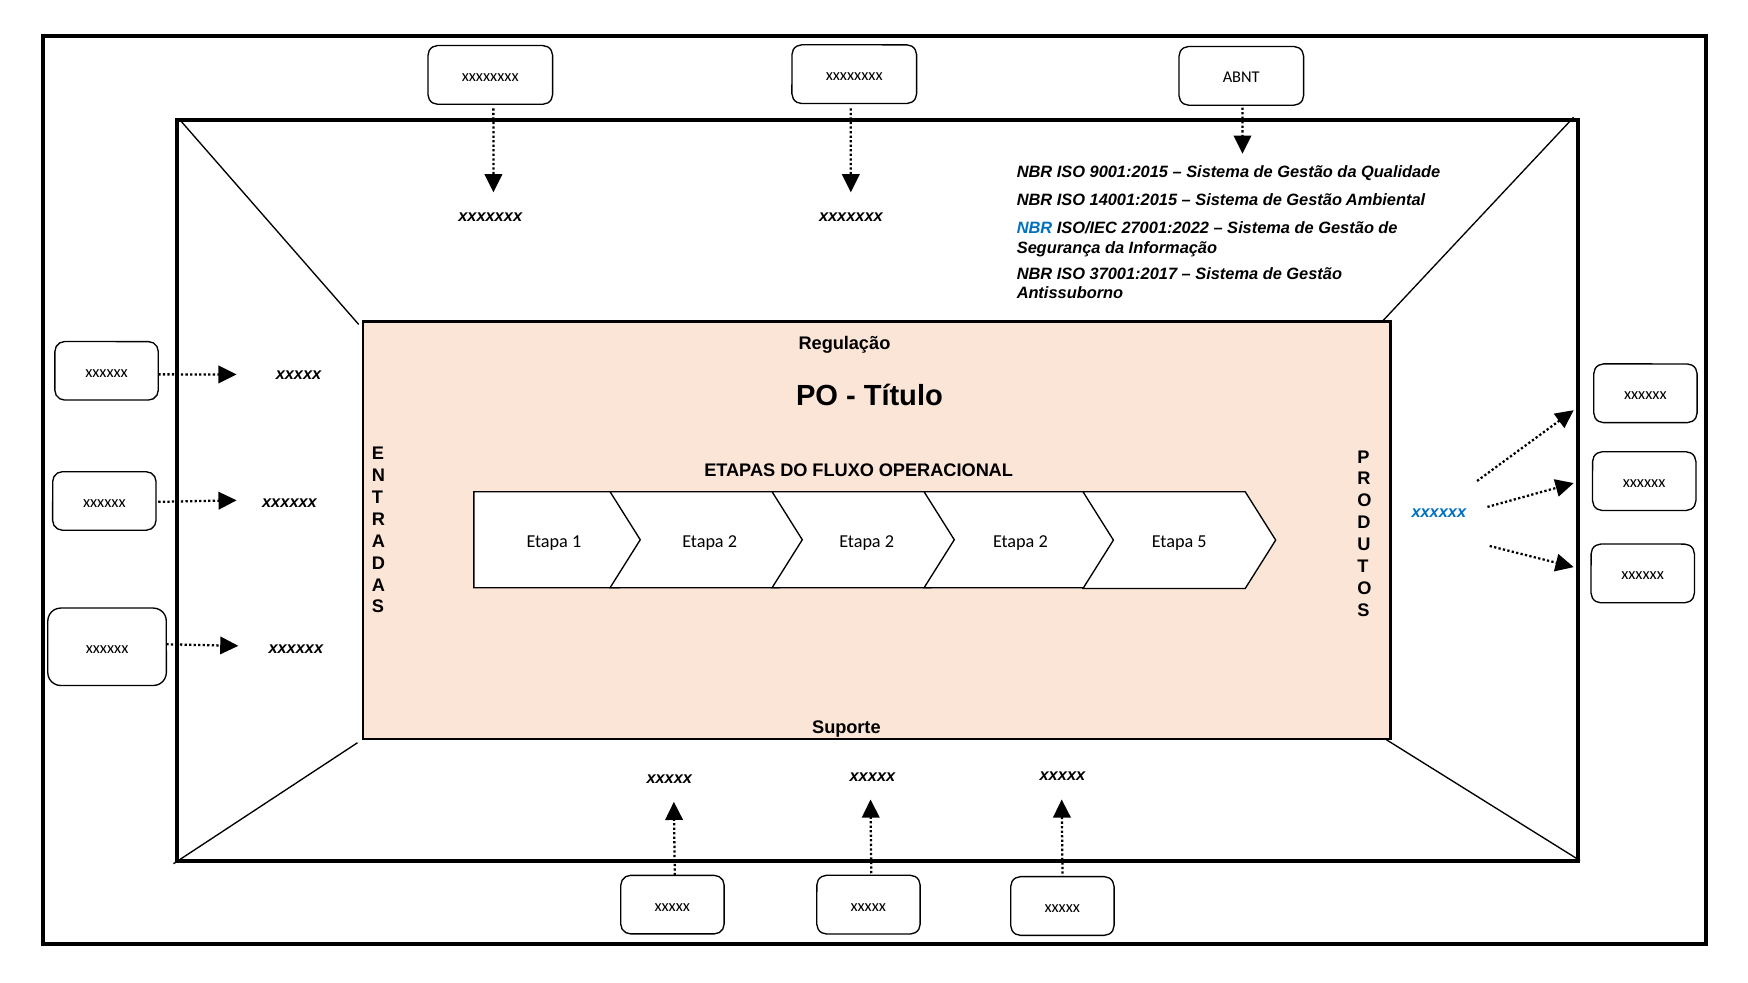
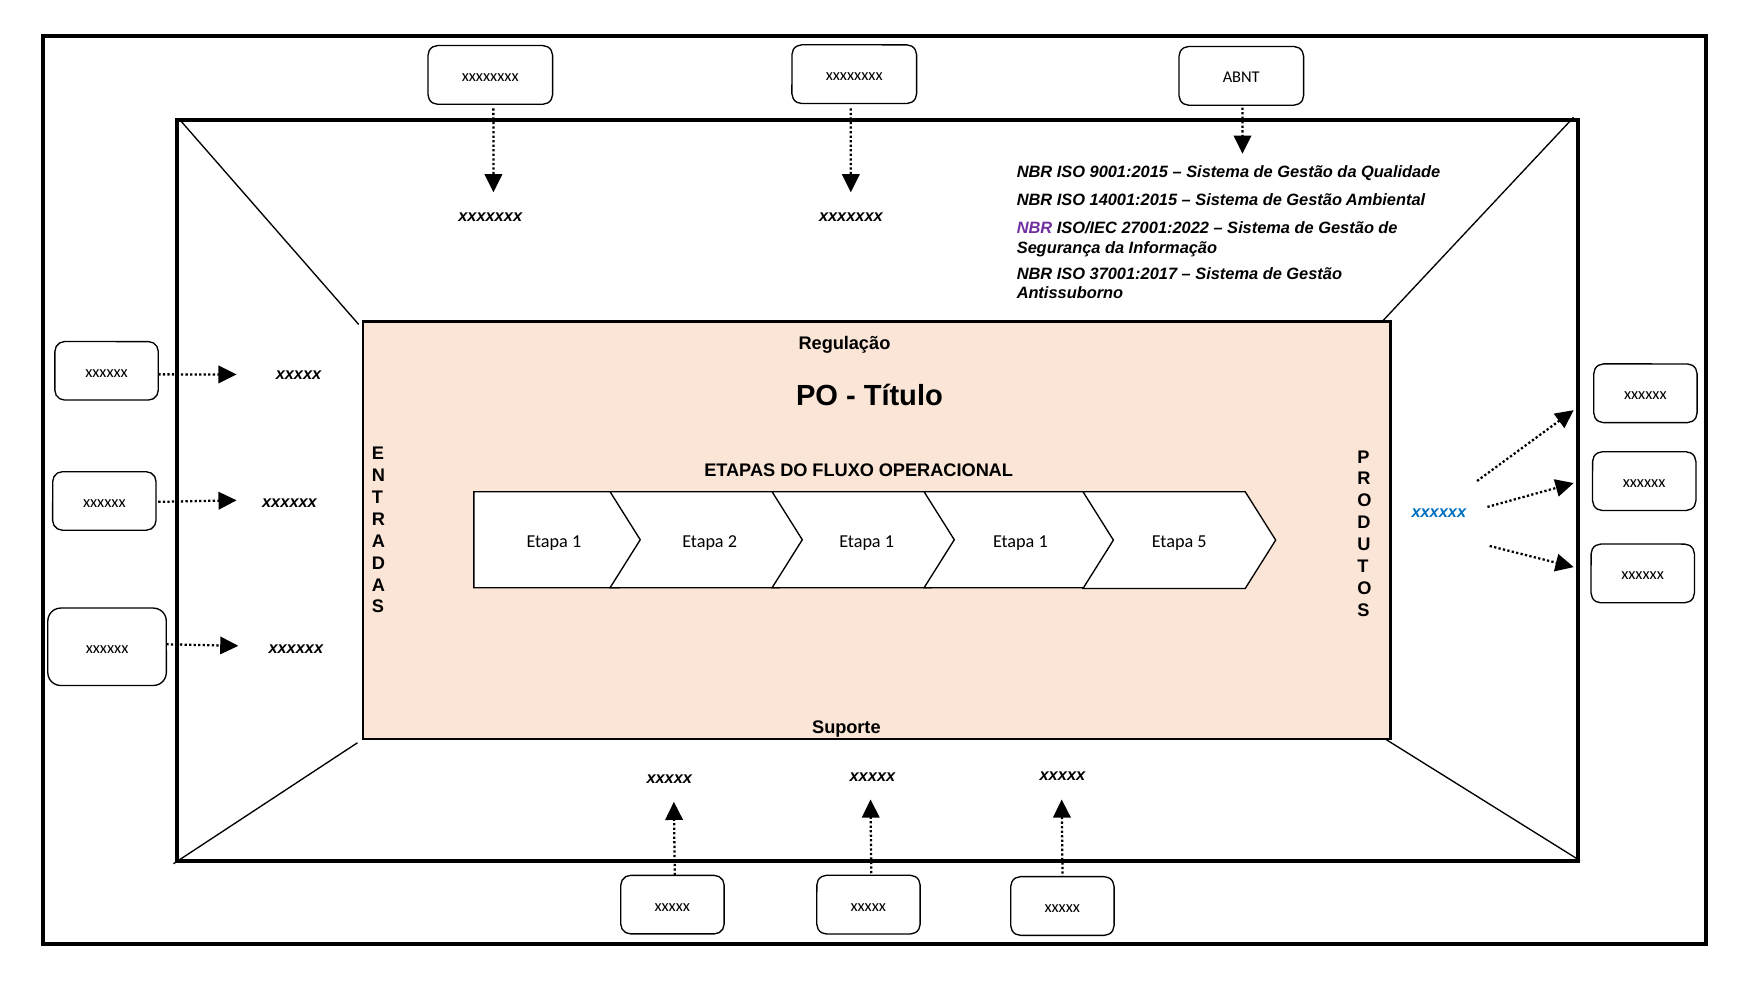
NBR colour: blue -> purple (1035, 228)
2 Etapa 2: 2 -> 1 (889, 541)
2: 2 -> 1 (1043, 541)
